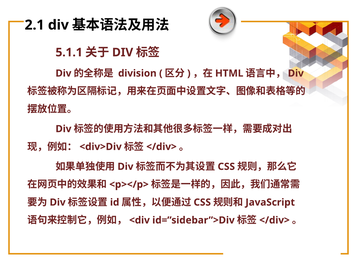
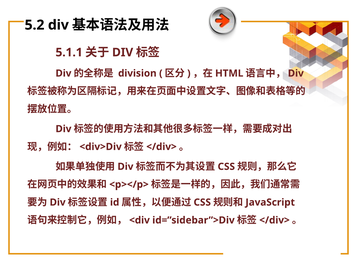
2.1: 2.1 -> 5.2 (35, 25)
